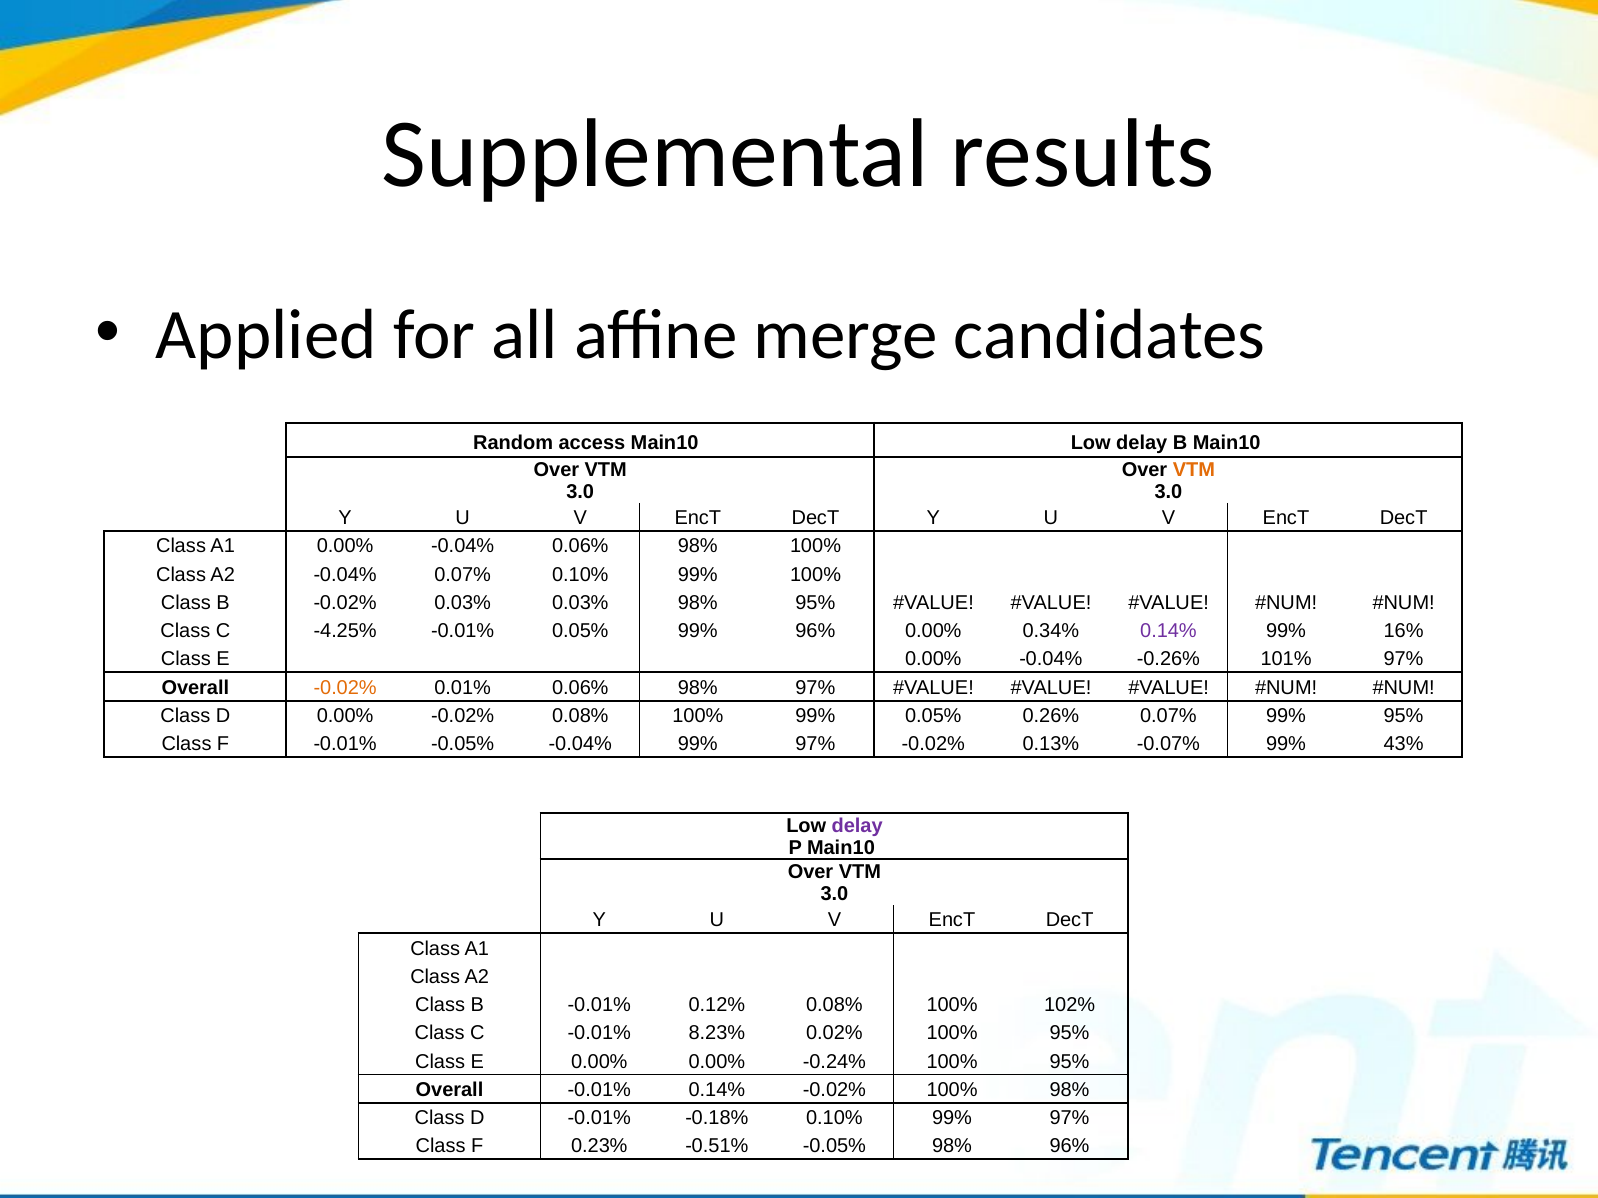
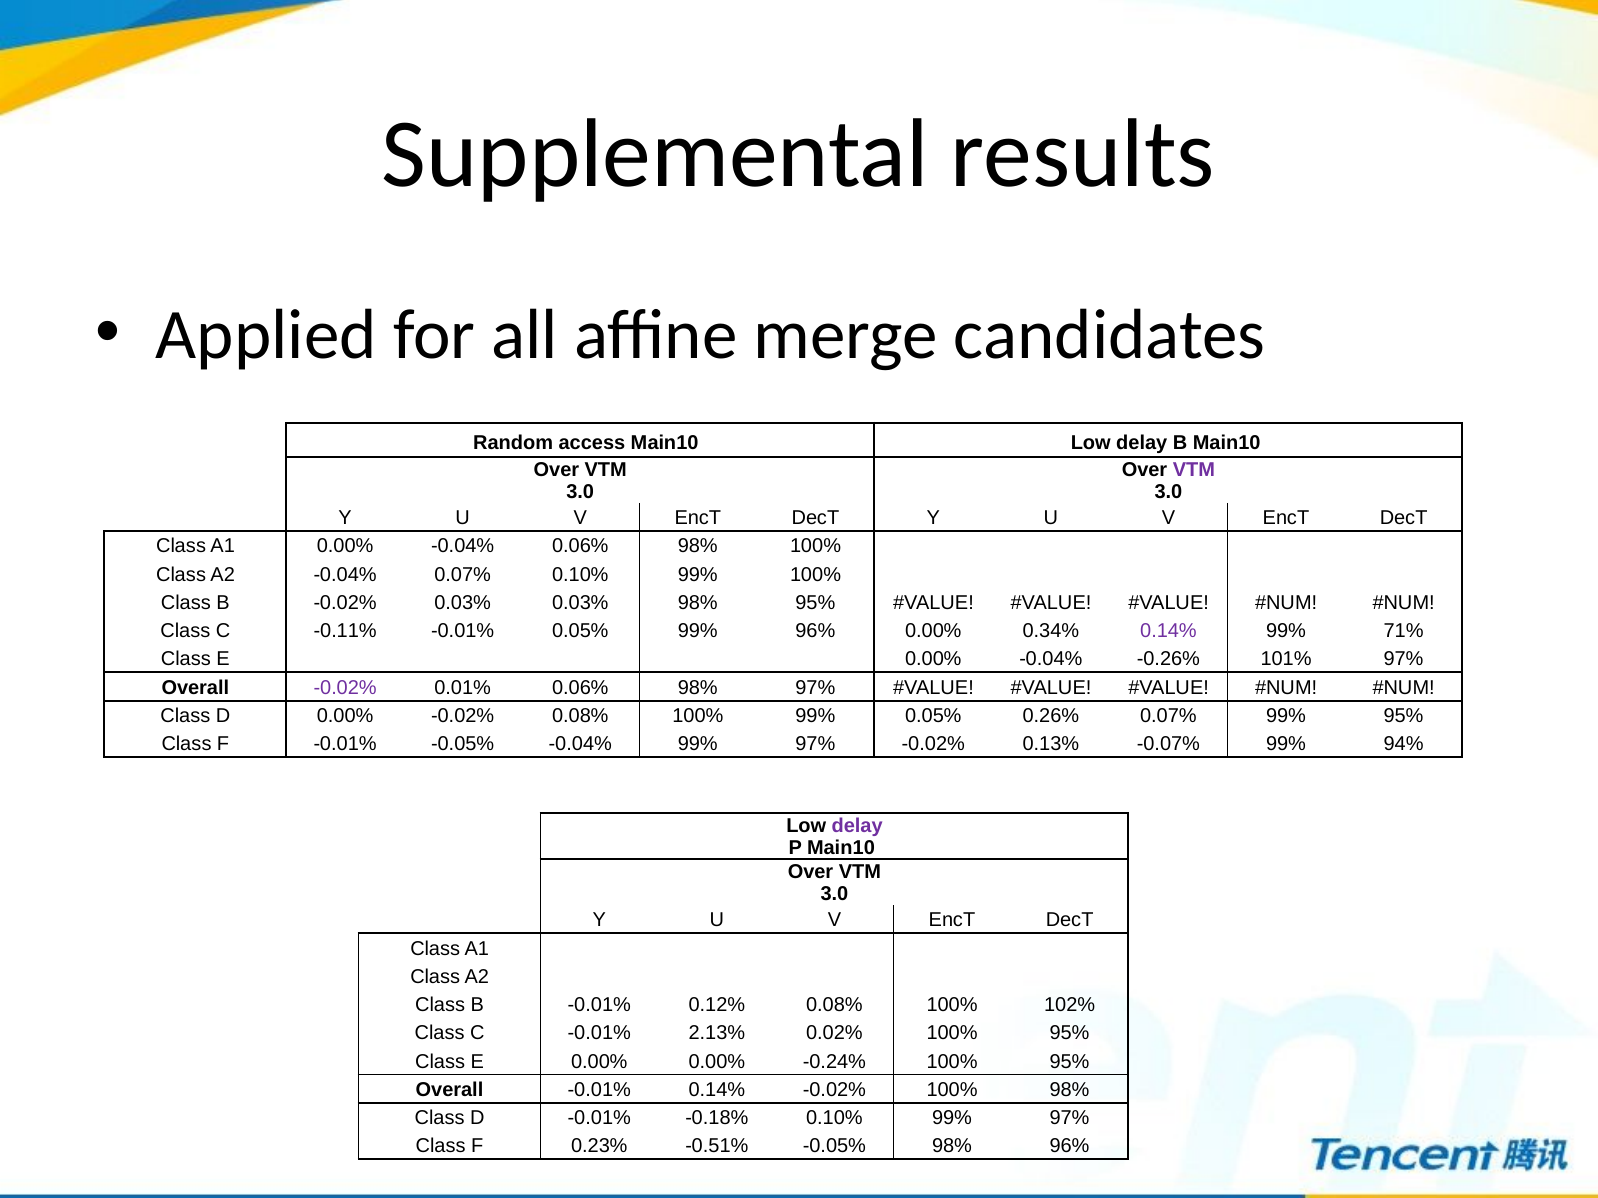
VTM colour: orange -> purple (1194, 470)
-4.25%: -4.25% -> -0.11% (345, 631)
16%: 16% -> 71% (1404, 631)
-0.02% colour: orange -> purple (345, 688)
43%: 43% -> 94% (1404, 744)
8.23%: 8.23% -> 2.13% (717, 1034)
